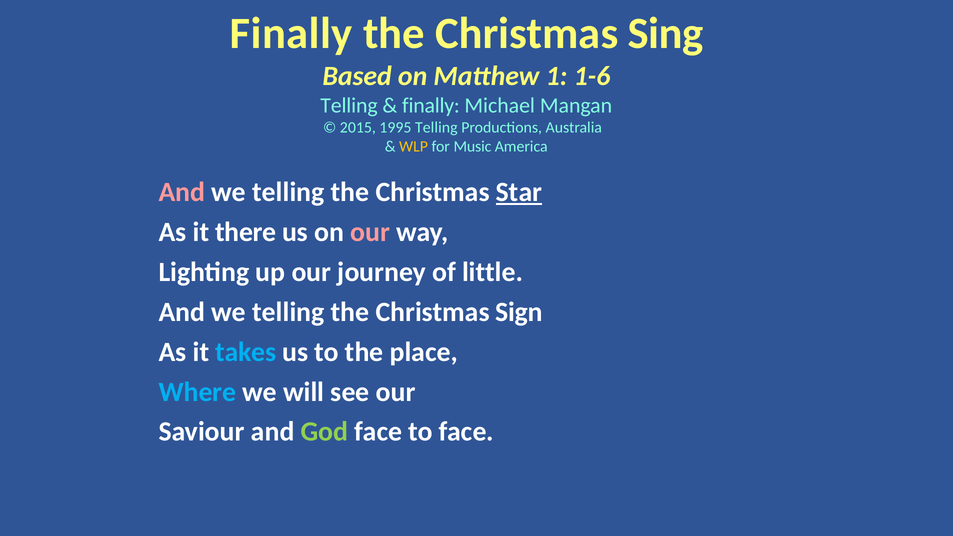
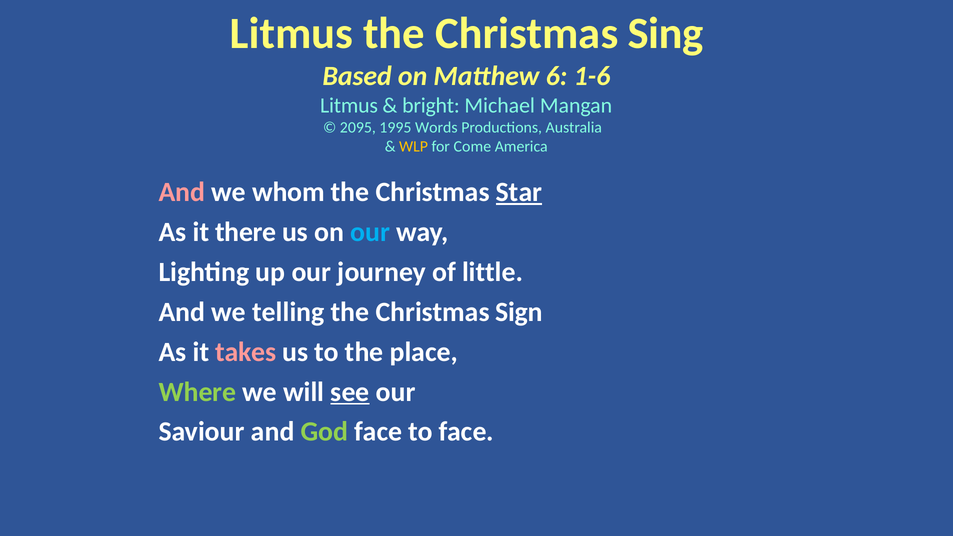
Finally: Finally -> Litmus (291, 34)
1: 1 -> 6 (557, 76)
Telling: Telling -> Litmus (349, 105)
finally: finally -> bright (431, 105)
2015: 2015 -> 2095 (358, 128)
1995 Telling: Telling -> Words (436, 128)
Music: Music -> Come (472, 147)
telling: telling -> whom (288, 192)
our colour: pink -> light blue (370, 232)
takes colour: light blue -> pink (246, 352)
Where colour: light blue -> light green (197, 392)
see underline: none -> present (350, 392)
